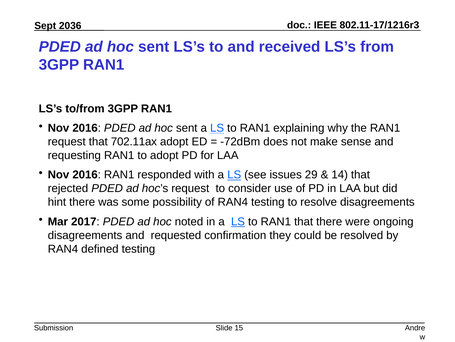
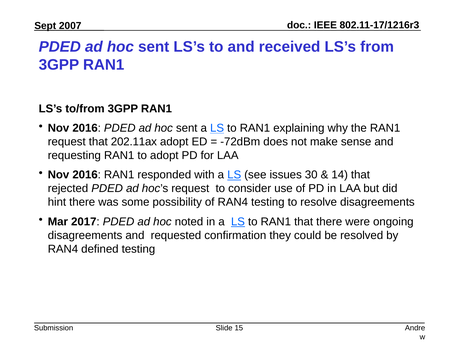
2036: 2036 -> 2007 (70, 26)
702.11ax: 702.11ax -> 202.11ax (134, 141)
29: 29 -> 30 (311, 174)
